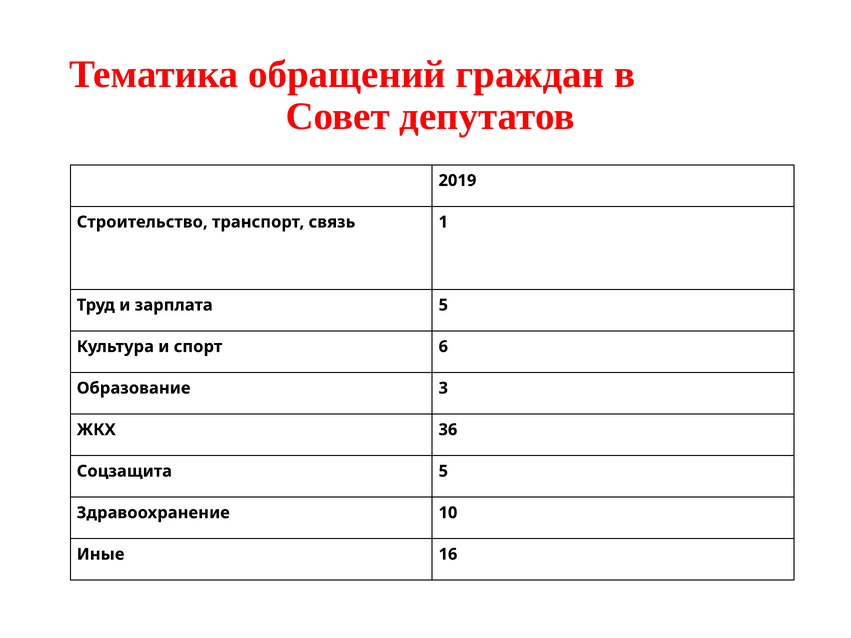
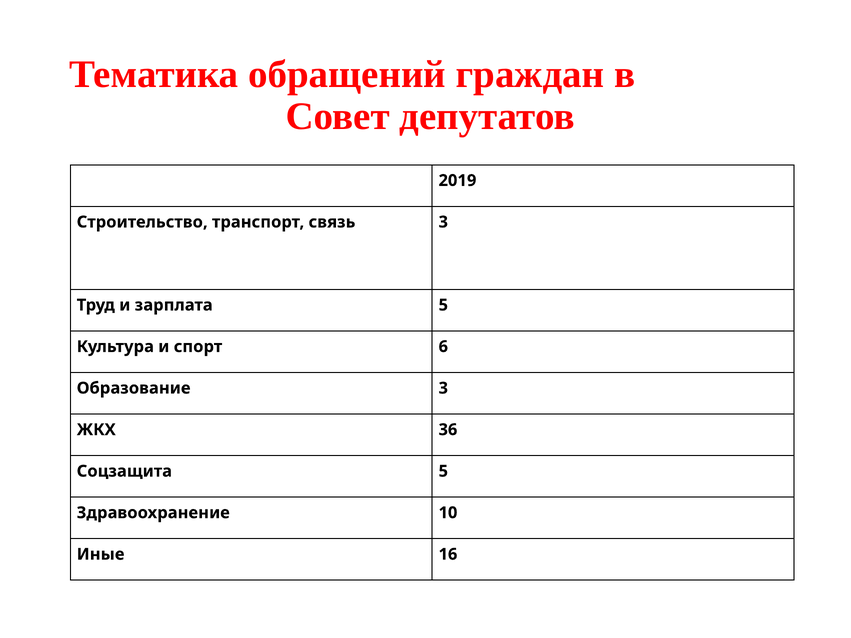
связь 1: 1 -> 3 (443, 222)
